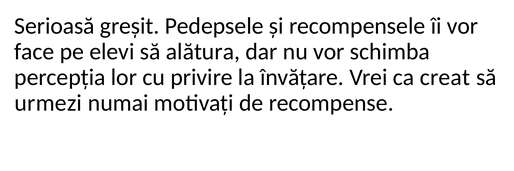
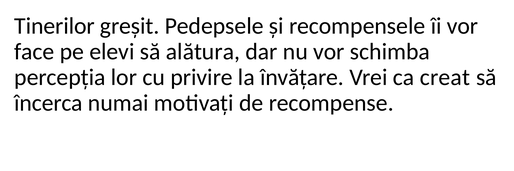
Serioasă: Serioasă -> Tinerilor (55, 26)
urmezi: urmezi -> încerca (49, 103)
